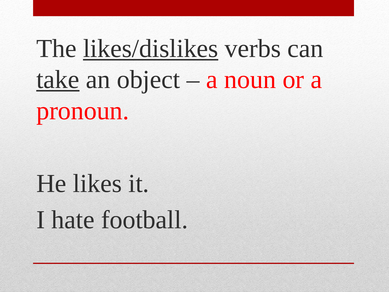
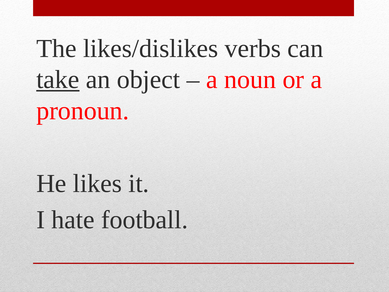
likes/dislikes underline: present -> none (151, 48)
